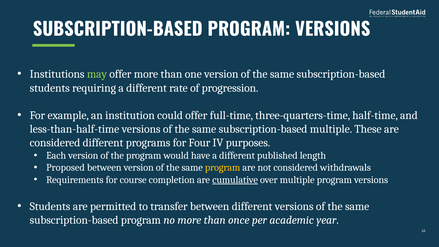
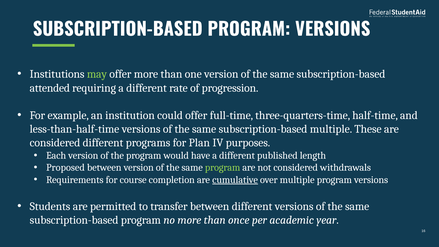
students: students -> attended (50, 88)
Four: Four -> Plan (199, 143)
program colour: yellow -> light green (223, 168)
